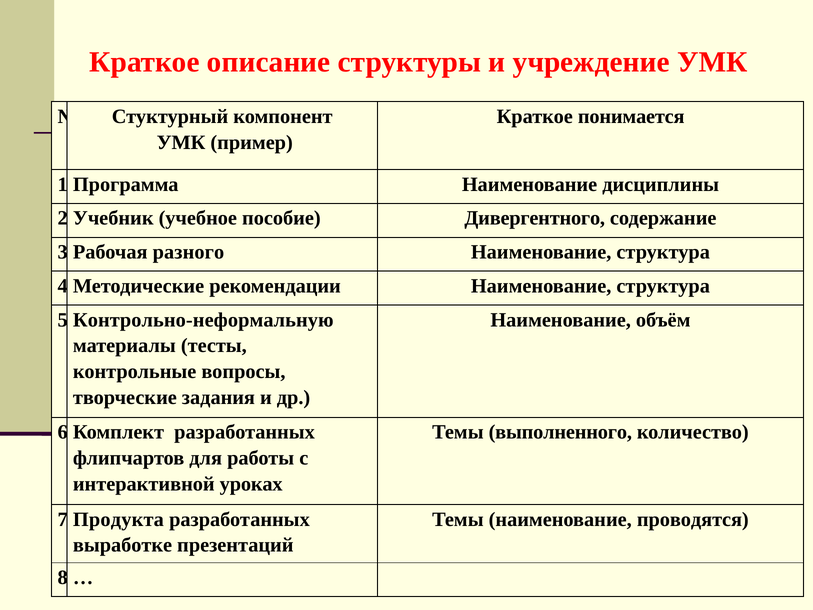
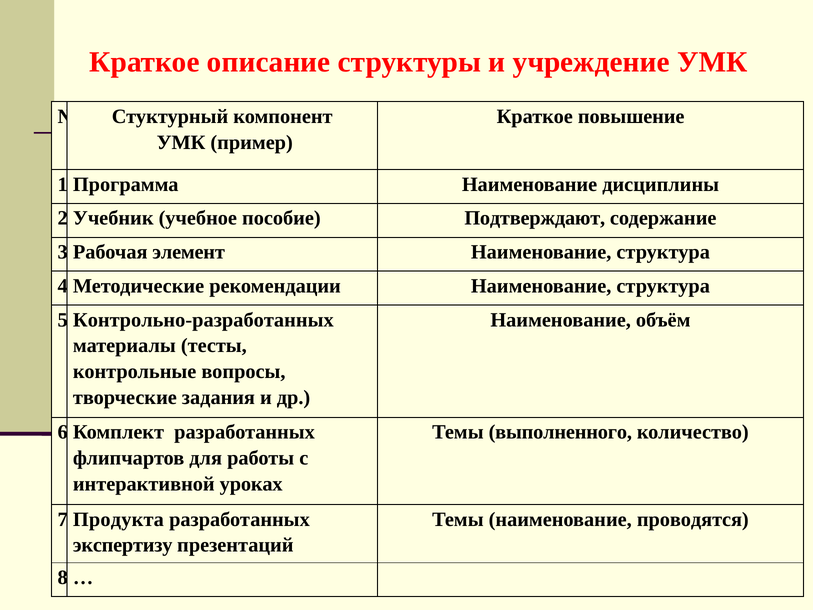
понимается: понимается -> повышение (631, 116)
Дивергентного: Дивергентного -> Подтверждают (535, 218)
разного: разного -> элемент (189, 252)
Контрольно-неформальную: Контрольно-неформальную -> Контрольно-разработанных (203, 320)
выработке: выработке -> экспертизу (123, 545)
